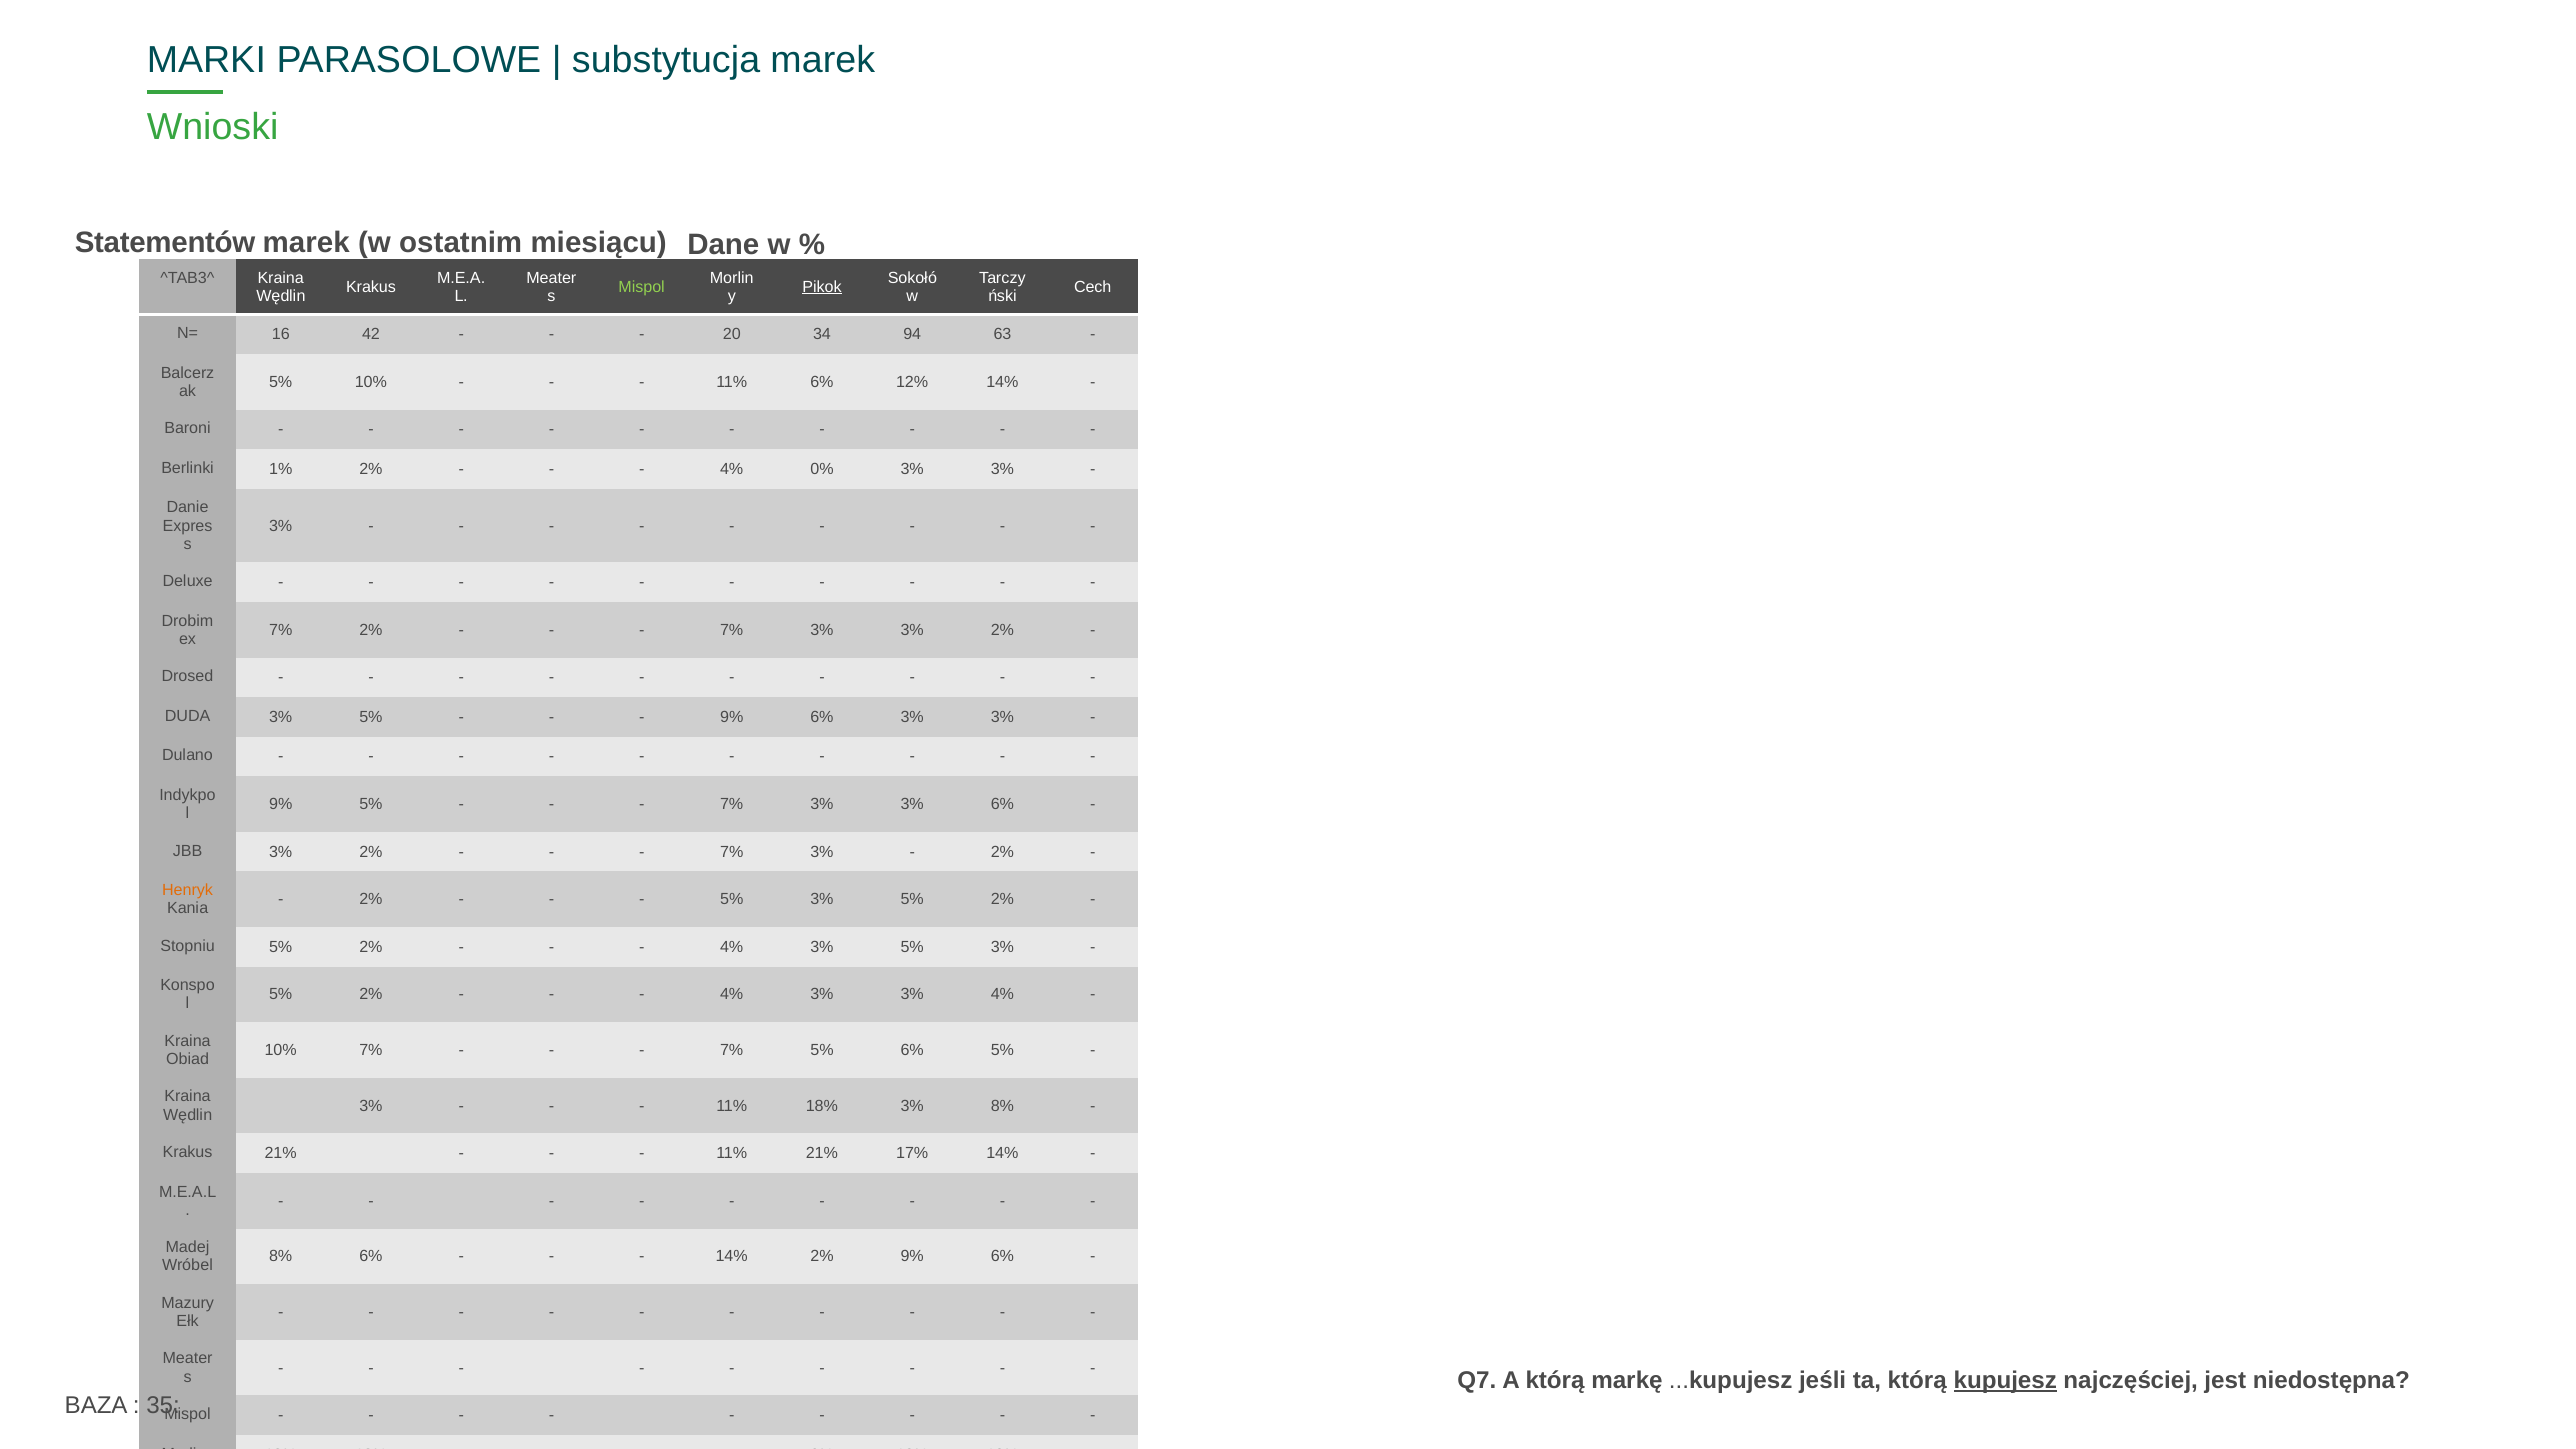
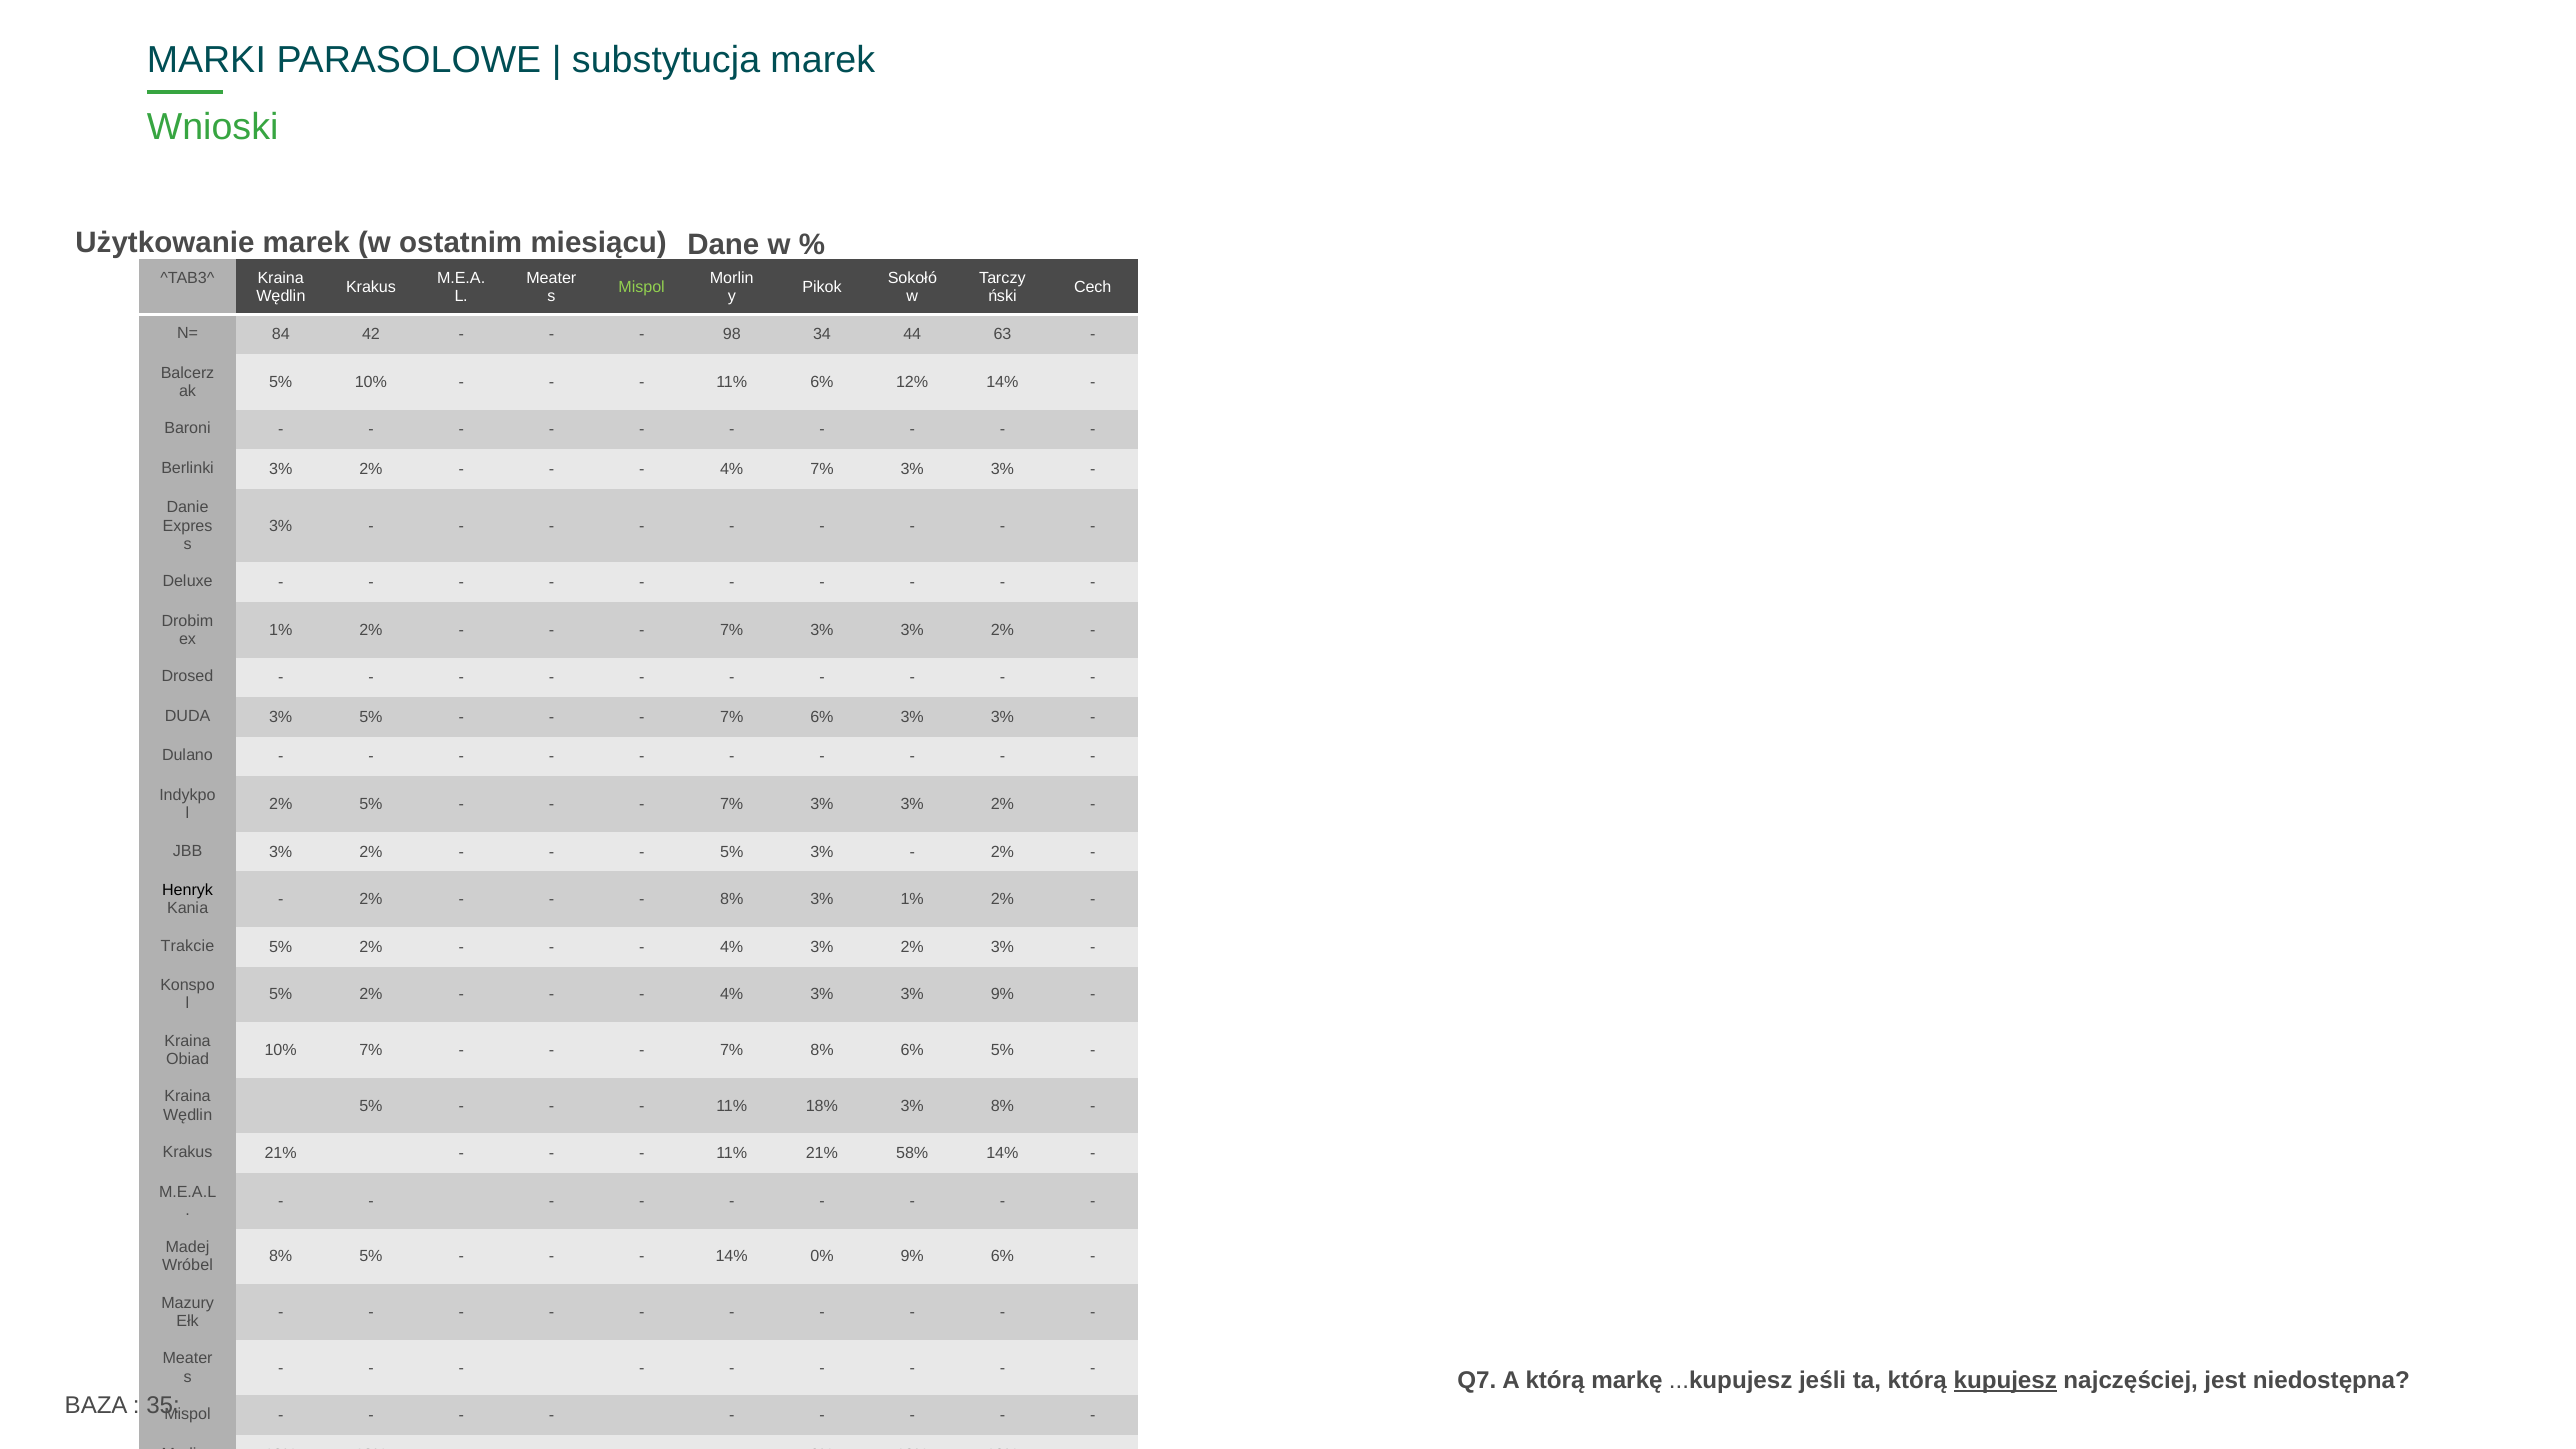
Statementów: Statementów -> Użytkowanie (165, 243)
Pikok underline: present -> none (822, 287)
16: 16 -> 84 (281, 334)
20: 20 -> 98 (732, 334)
94: 94 -> 44 (912, 334)
Berlinki 1%: 1% -> 3% (281, 469)
4% 0%: 0% -> 7% (822, 469)
7%: 7% -> 1% (281, 630)
9%: 9% -> 7% (732, 717)
9%: 9% -> 2% (281, 804)
6%: 6% -> 2% (1002, 804)
7%: 7% -> 5% (732, 852)
Henryk colour: orange -> black (188, 890)
5%: 5% -> 8% (732, 899)
5%: 5% -> 1% (912, 899)
Stopniu: Stopniu -> Trakcie (187, 946)
4% 3% 5%: 5% -> 2% (912, 947)
3% 3% 4%: 4% -> 9% (1002, 995)
7% 5%: 5% -> 8% (822, 1050)
3%: 3% -> 5% (371, 1106)
17%: 17% -> 58% (912, 1153)
8% 6%: 6% -> 5% (371, 1256)
14% 2%: 2% -> 0% (822, 1256)
